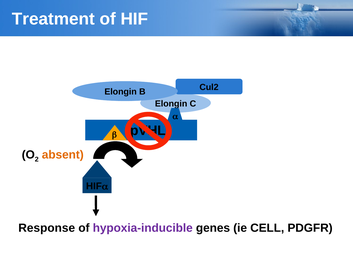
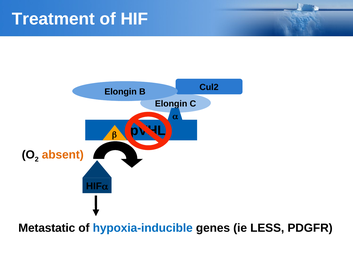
Response: Response -> Metastatic (47, 228)
hypoxia-inducible colour: purple -> blue (143, 228)
CELL: CELL -> LESS (267, 228)
